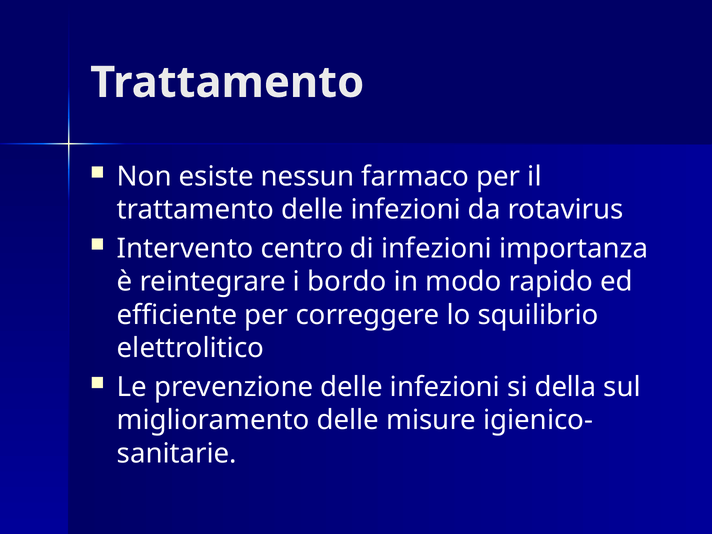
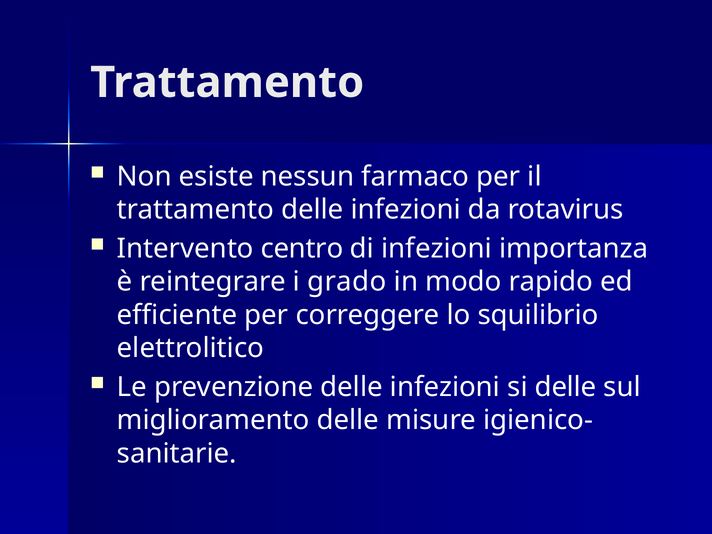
bordo: bordo -> grado (347, 282)
si della: della -> delle (566, 387)
